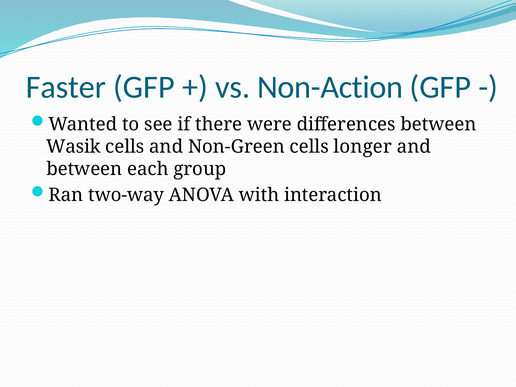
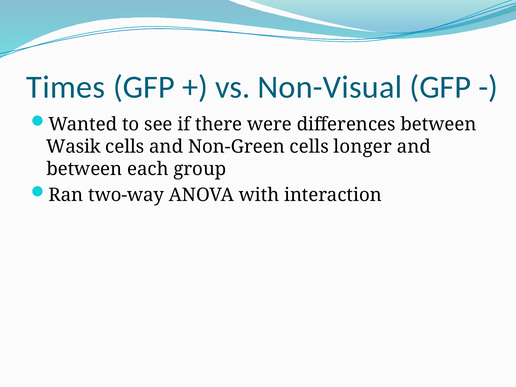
Faster: Faster -> Times (66, 87)
Non-Action: Non-Action -> Non-Visual (330, 87)
